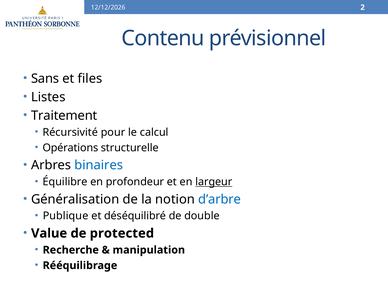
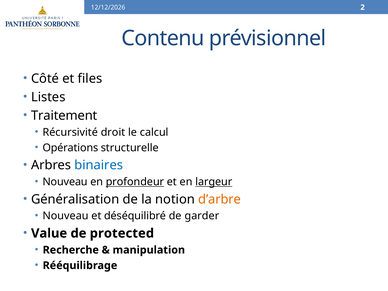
Sans: Sans -> Côté (45, 79)
pour: pour -> droit (113, 132)
Équilibre: Équilibre -> Nouveau (65, 182)
profondeur underline: none -> present (135, 182)
d’arbre colour: blue -> orange (220, 199)
Publique: Publique -> Nouveau (66, 216)
double: double -> garder (202, 216)
